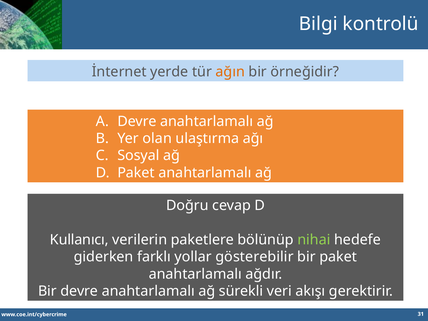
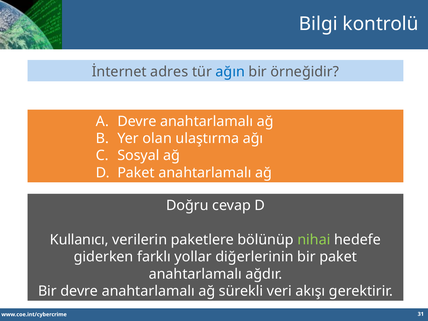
yerde: yerde -> adres (169, 72)
ağın colour: orange -> blue (230, 72)
gösterebilir: gösterebilir -> diğerlerinin (255, 257)
